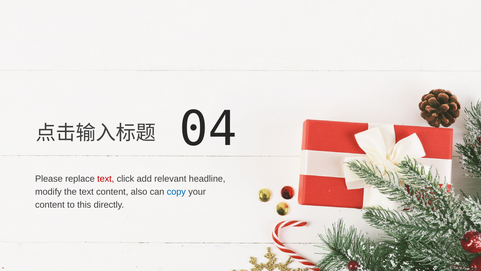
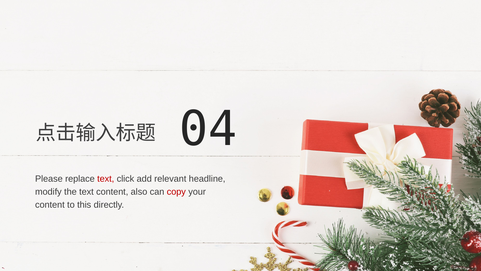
copy colour: blue -> red (176, 191)
